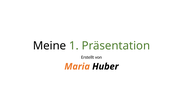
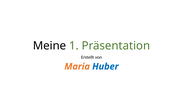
Huber colour: black -> blue (105, 66)
